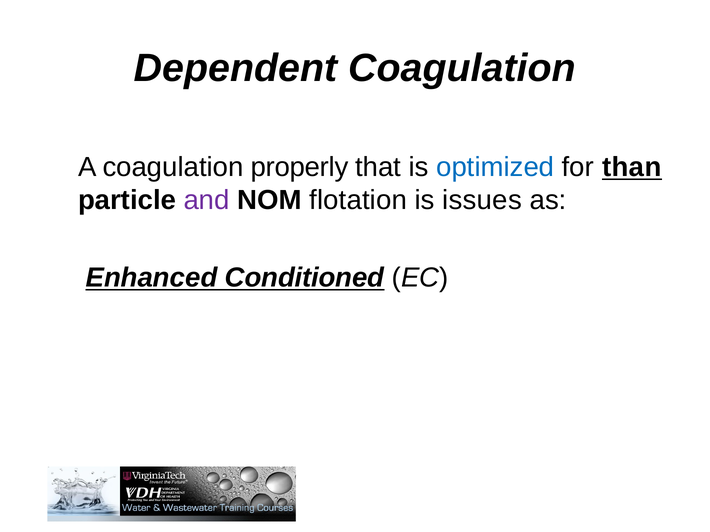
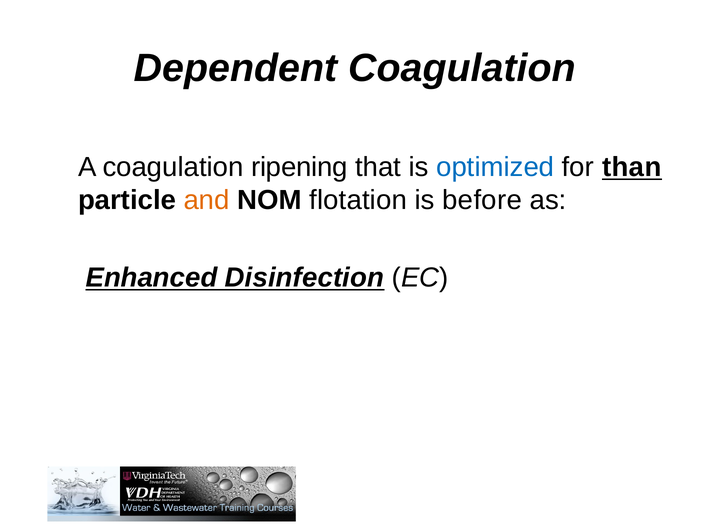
properly: properly -> ripening (299, 167)
and colour: purple -> orange (207, 200)
issues: issues -> before (482, 200)
Conditioned: Conditioned -> Disinfection (304, 278)
